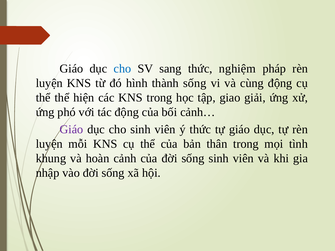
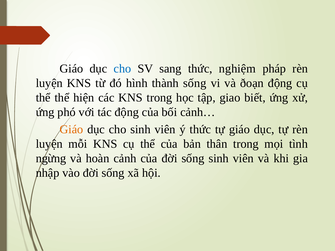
cùng: cùng -> ðoạn (252, 83)
giải: giải -> biết (255, 98)
Giáo colour: purple -> orange (71, 129)
khung: khung -> ngừng (51, 158)
